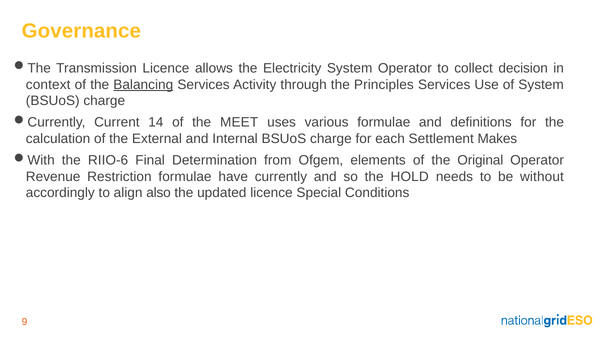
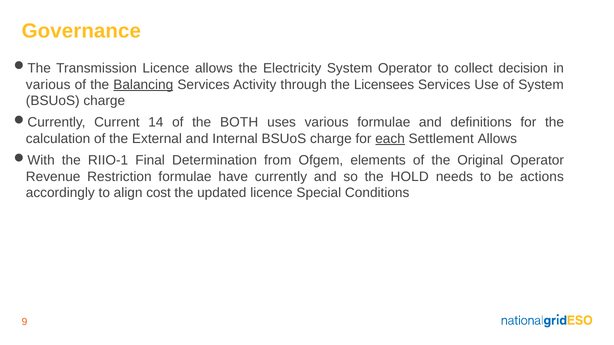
context: context -> various (48, 85)
Principles: Principles -> Licensees (384, 85)
MEET: MEET -> BOTH (239, 123)
each underline: none -> present (390, 139)
Settlement Makes: Makes -> Allows (497, 139)
RIIO-6: RIIO-6 -> RIIO-1 (108, 160)
without: without -> actions (542, 177)
also: also -> cost (159, 193)
